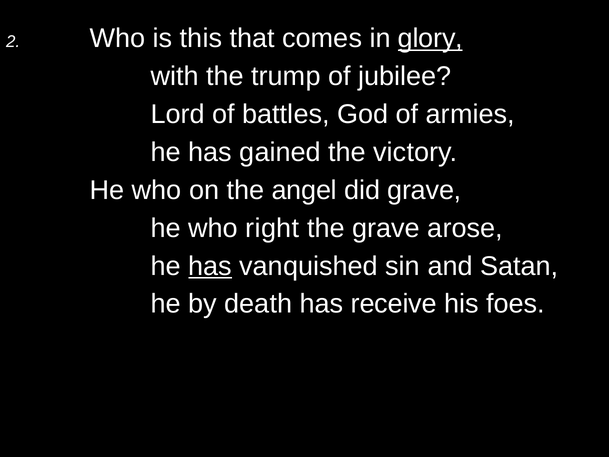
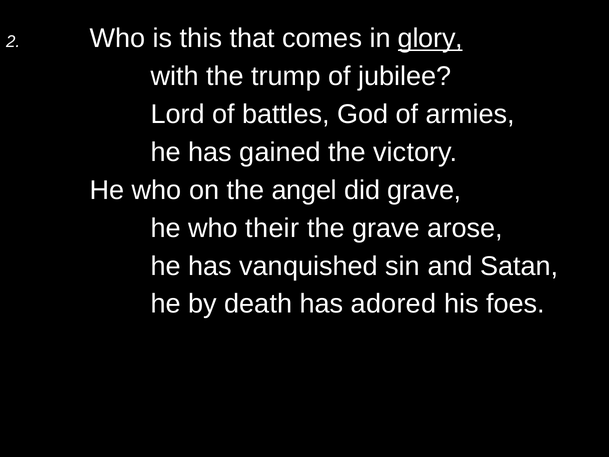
right: right -> their (272, 228)
has underline: present -> none (210, 266)
receive: receive -> adored (394, 304)
